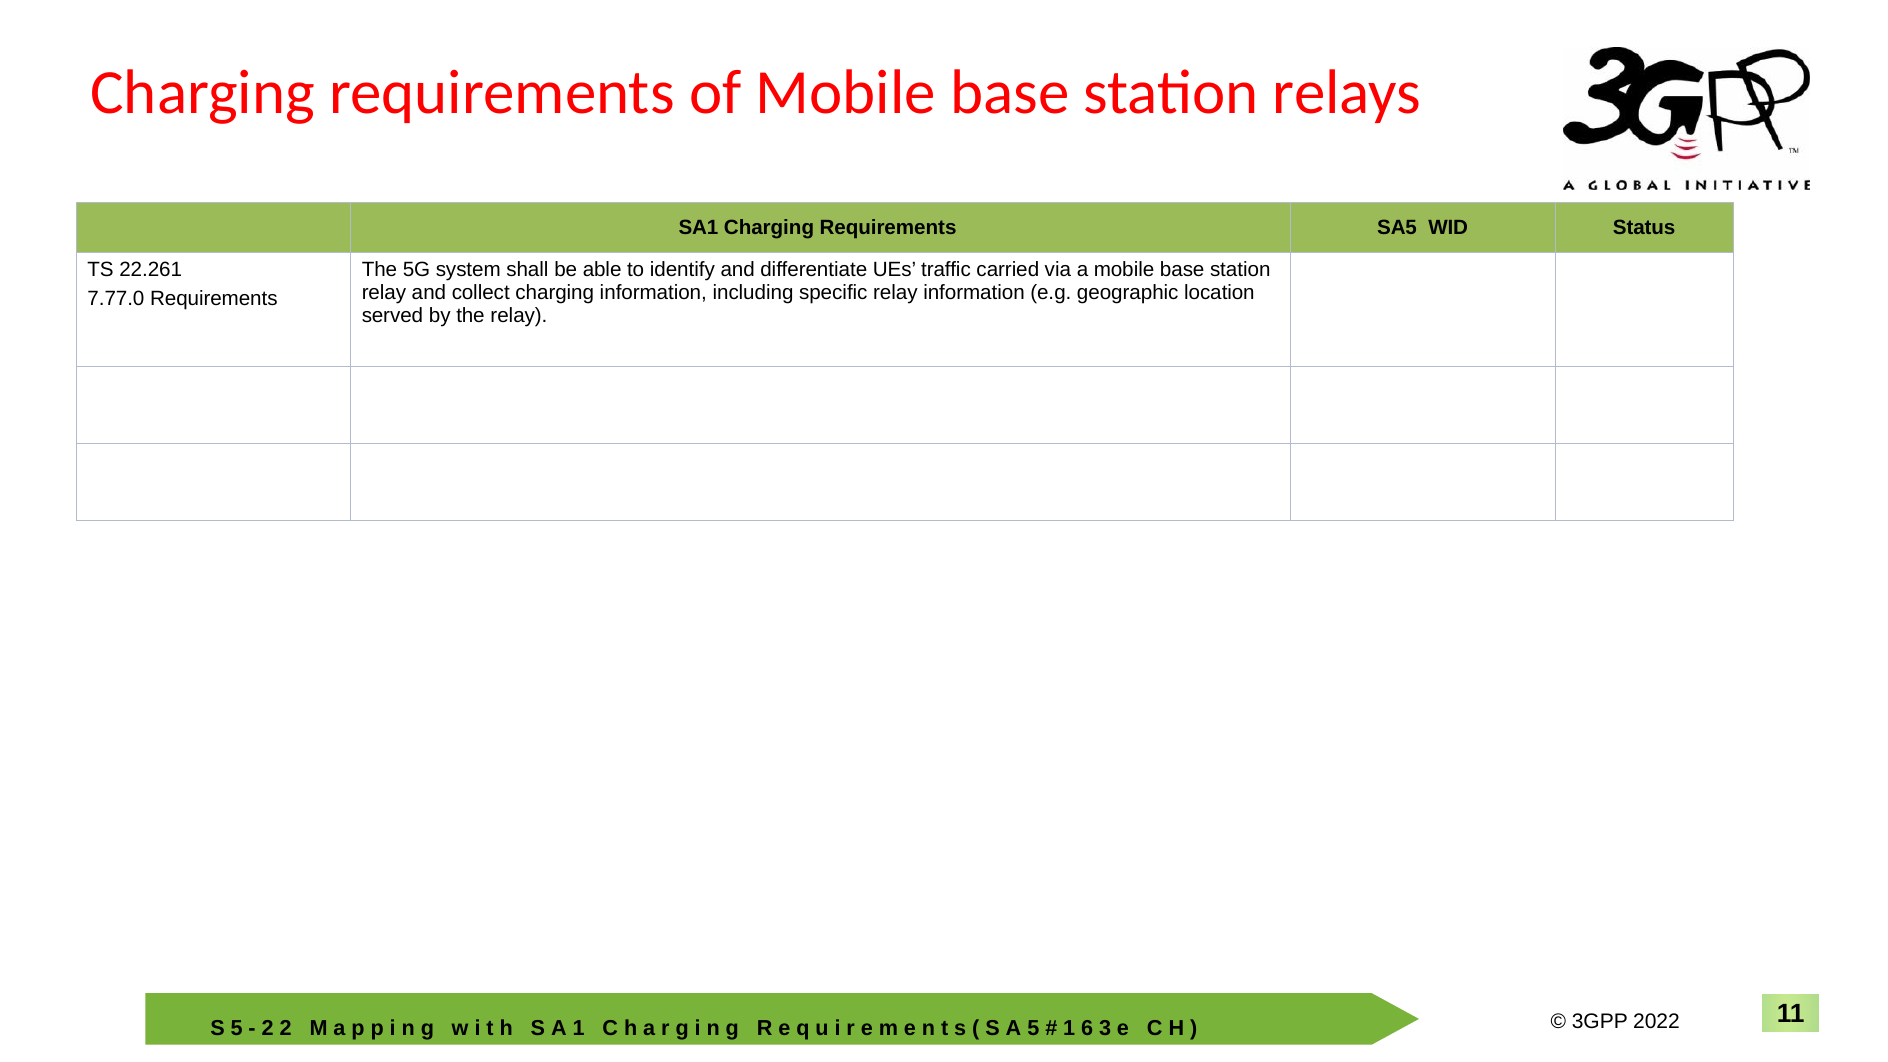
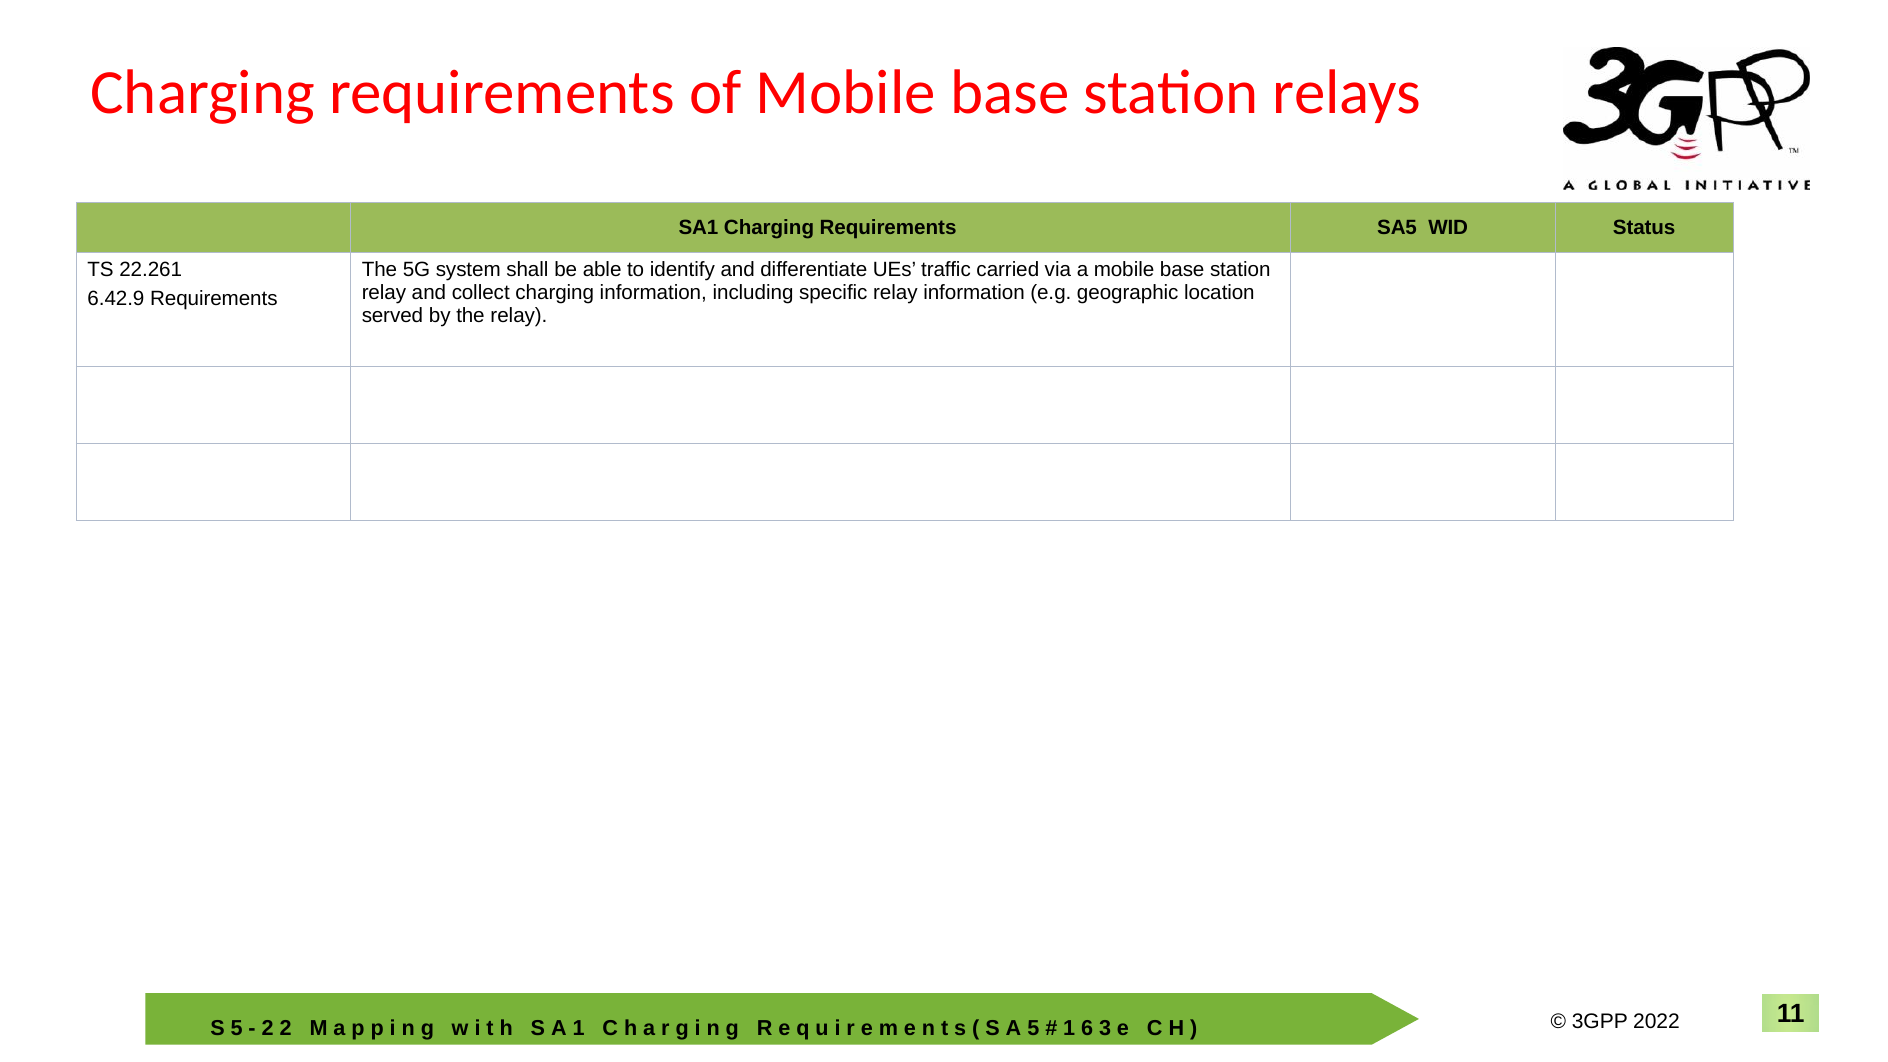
7.77.0: 7.77.0 -> 6.42.9 (116, 299)
